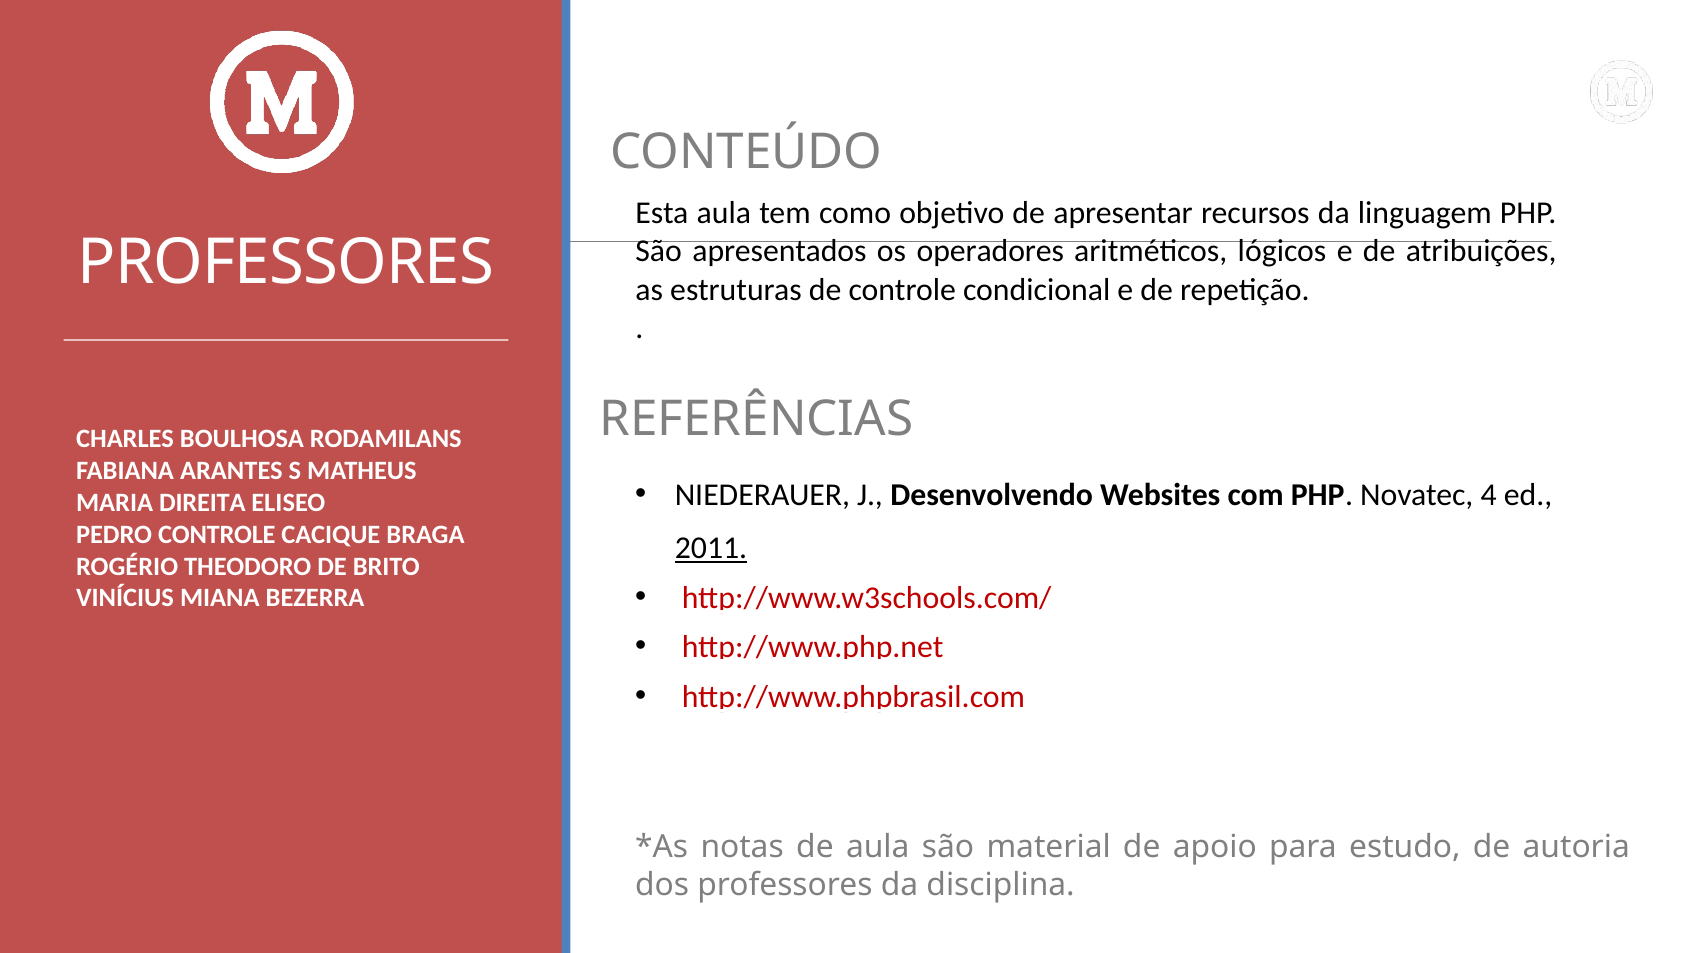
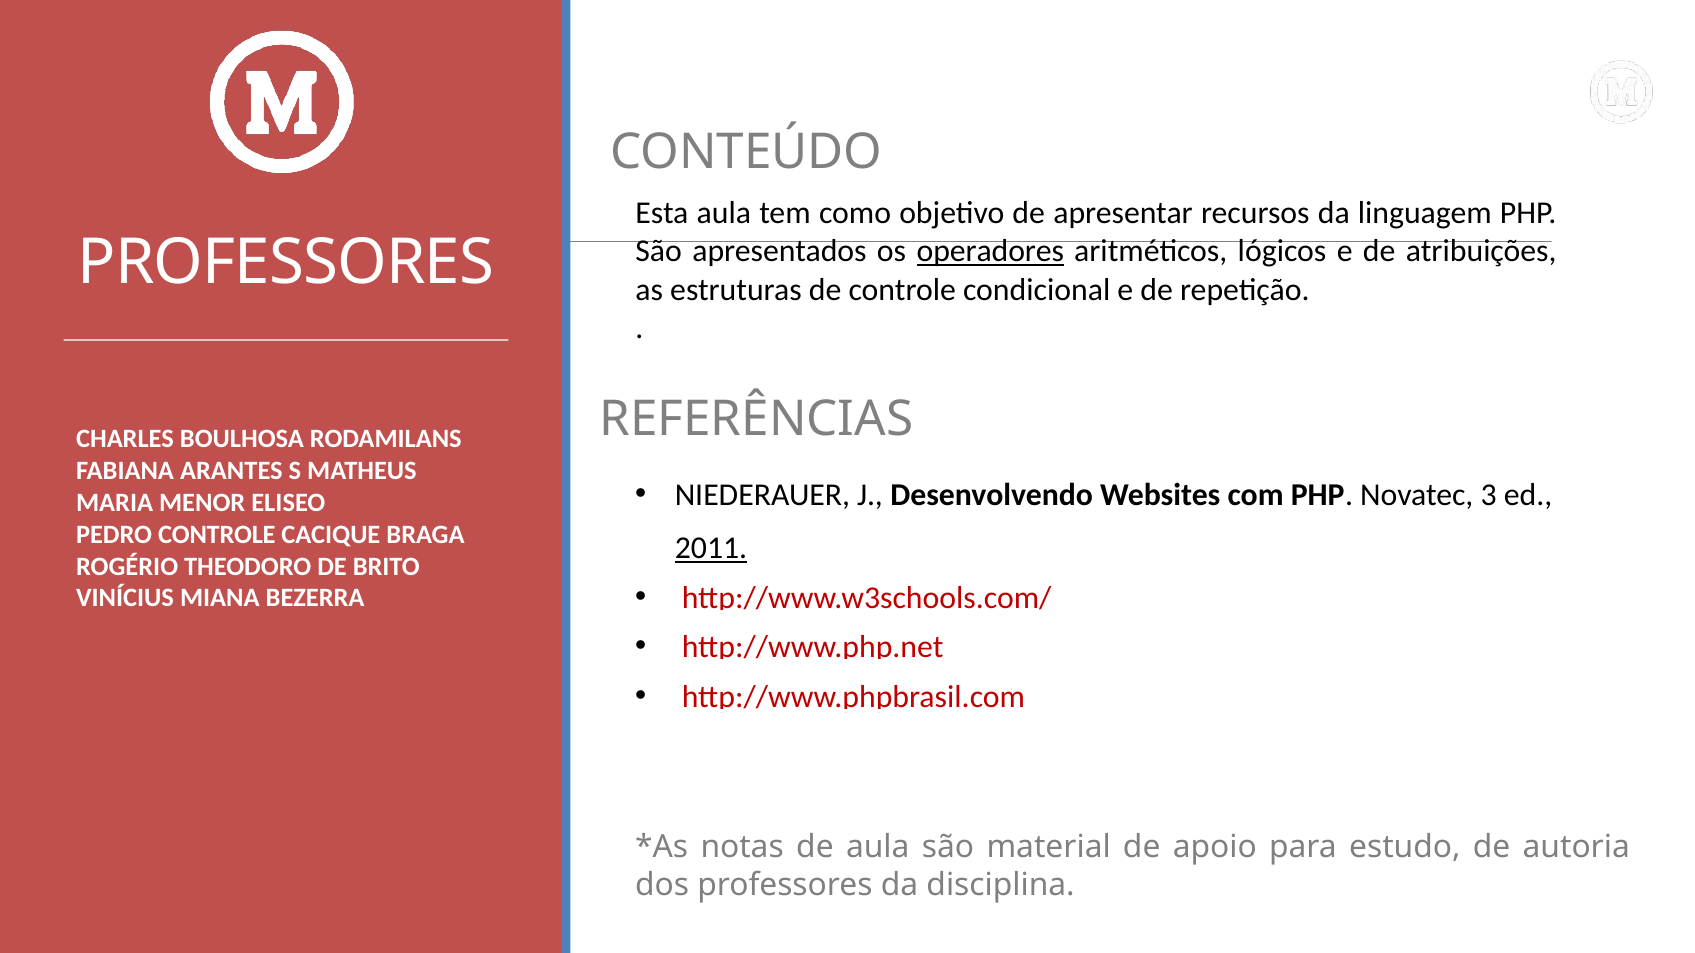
operadores underline: none -> present (990, 252)
4: 4 -> 3 (1489, 495)
DIREITA: DIREITA -> MENOR (202, 503)
